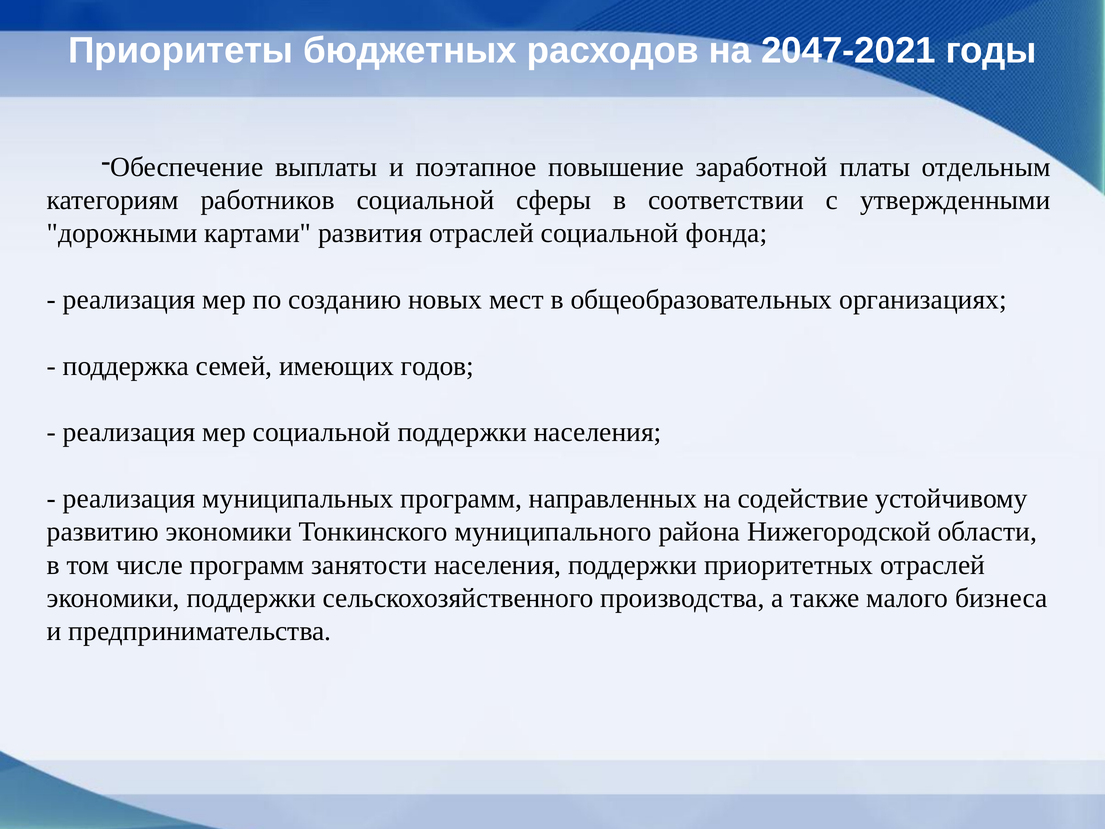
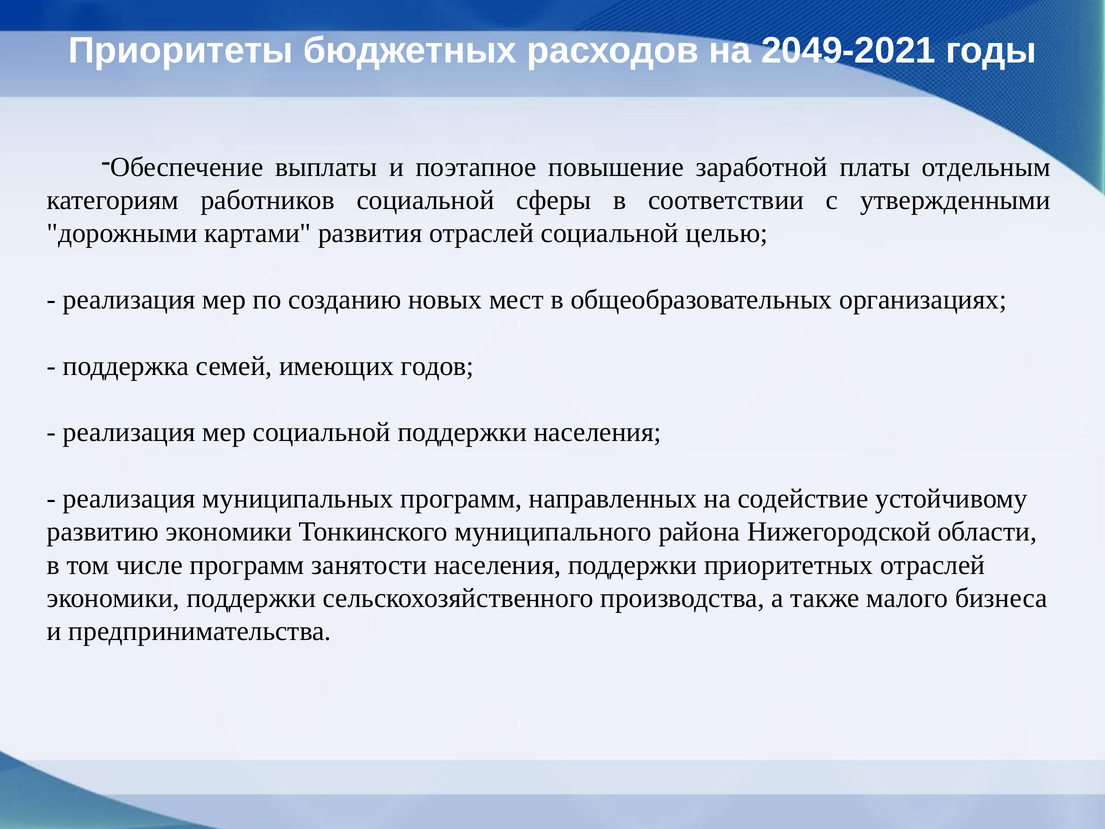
2047-2021: 2047-2021 -> 2049-2021 (848, 51)
фонда: фонда -> целью (727, 233)
